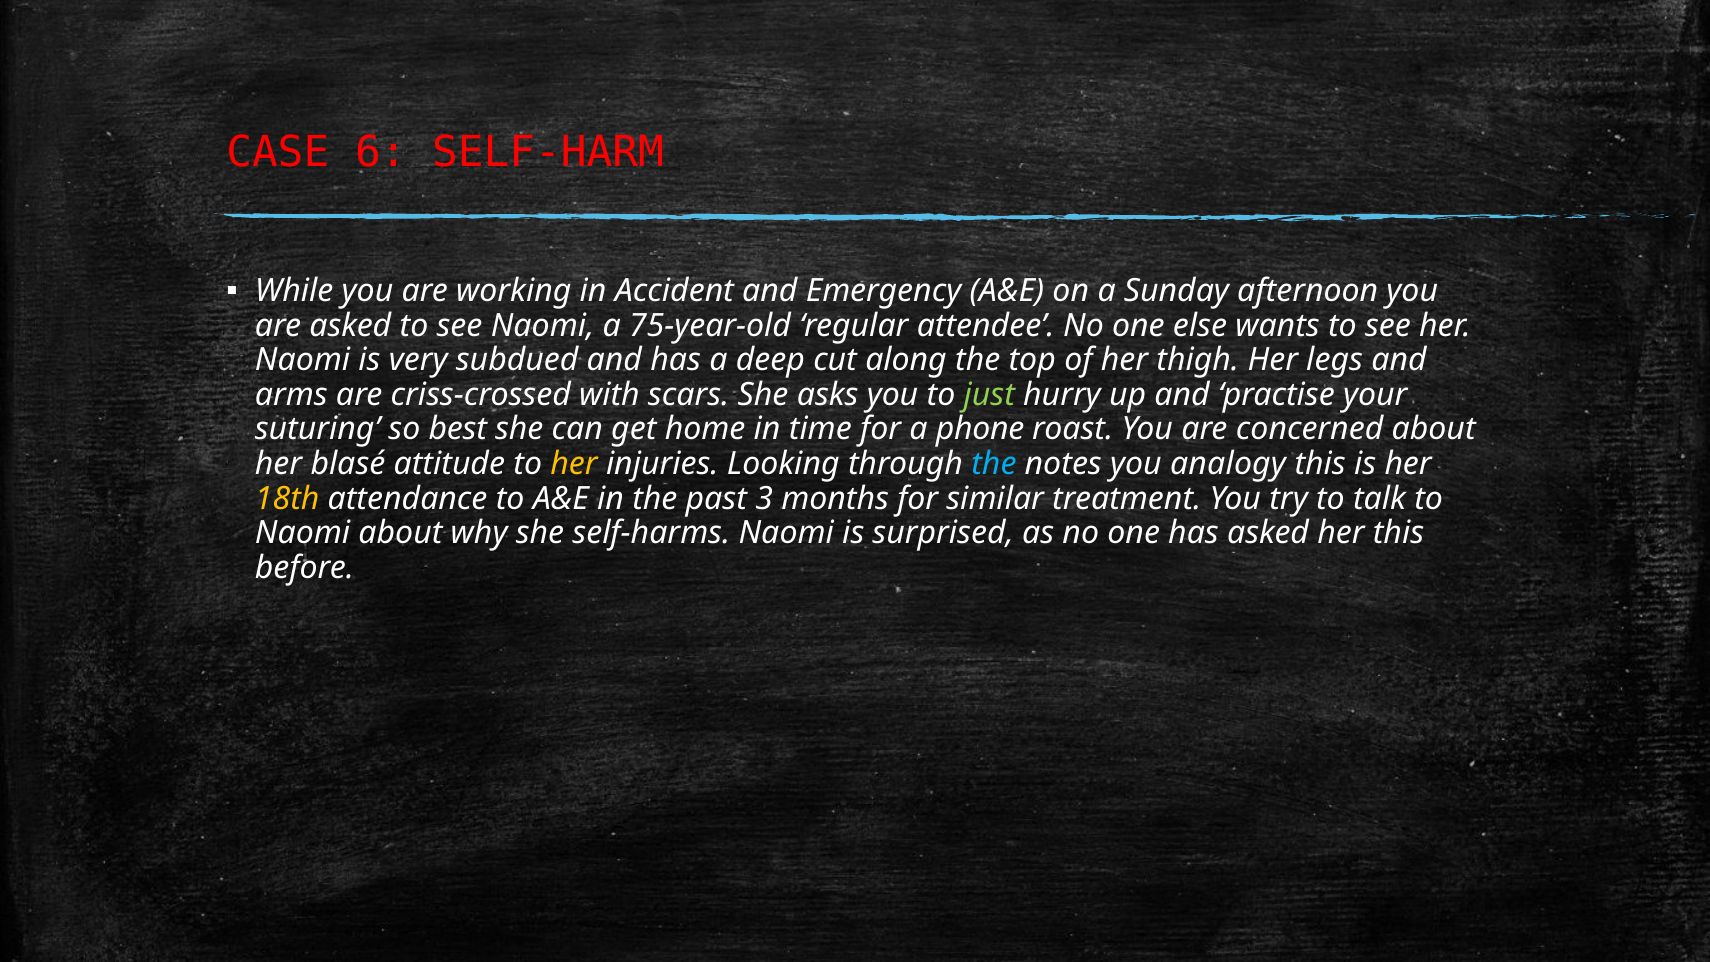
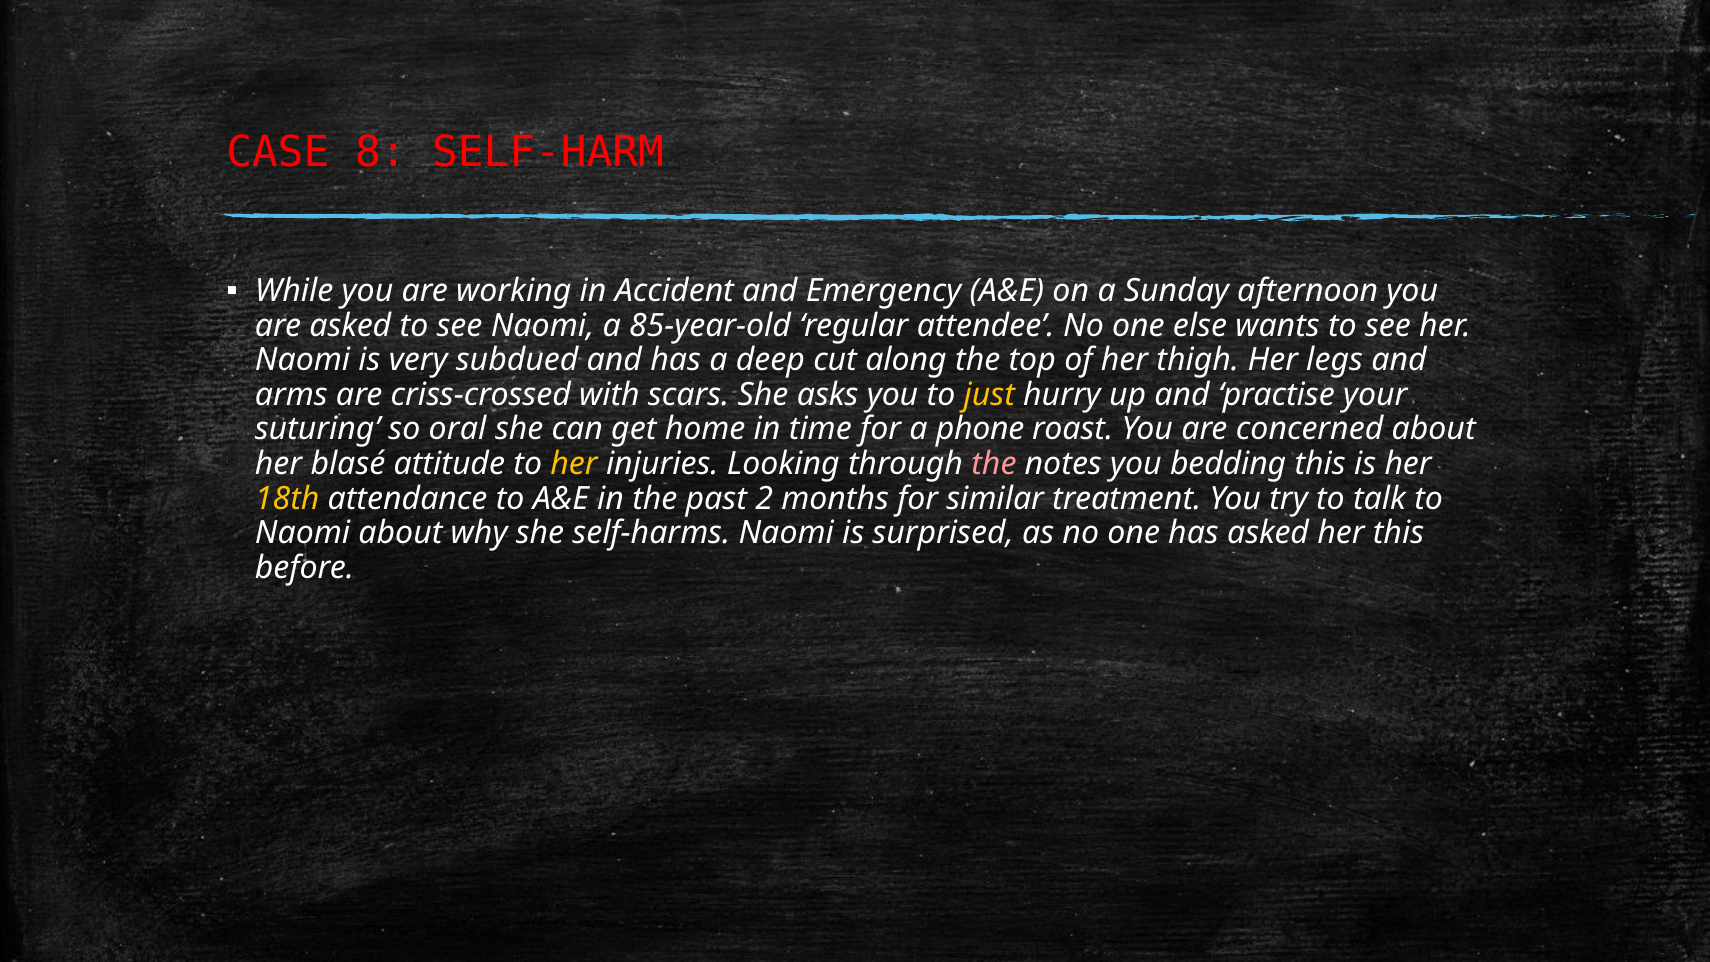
6: 6 -> 8 (381, 152)
75-year-old: 75-year-old -> 85-year-old (710, 325)
just colour: light green -> yellow (989, 395)
best: best -> oral (458, 429)
the colour: light blue -> pink (994, 464)
analogy: analogy -> bedding (1228, 464)
3: 3 -> 2 (764, 499)
